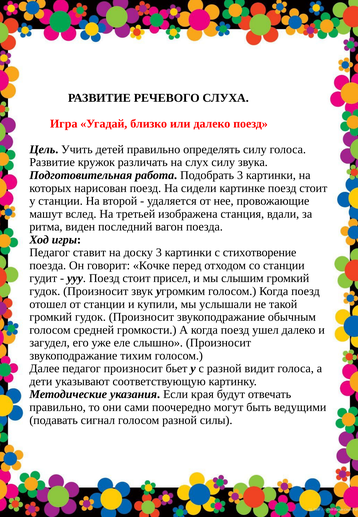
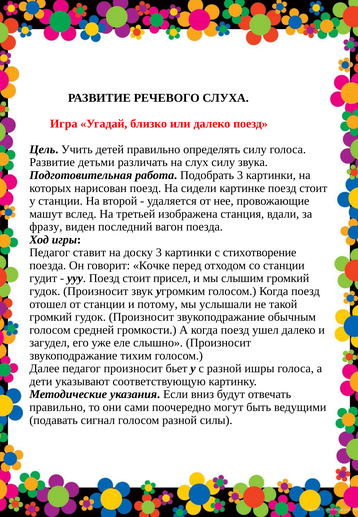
кружок: кружок -> детьми (96, 162)
ритма: ритма -> фразу (46, 227)
купили: купили -> потому (158, 304)
видит: видит -> ишры (259, 369)
края: края -> вниз (202, 394)
